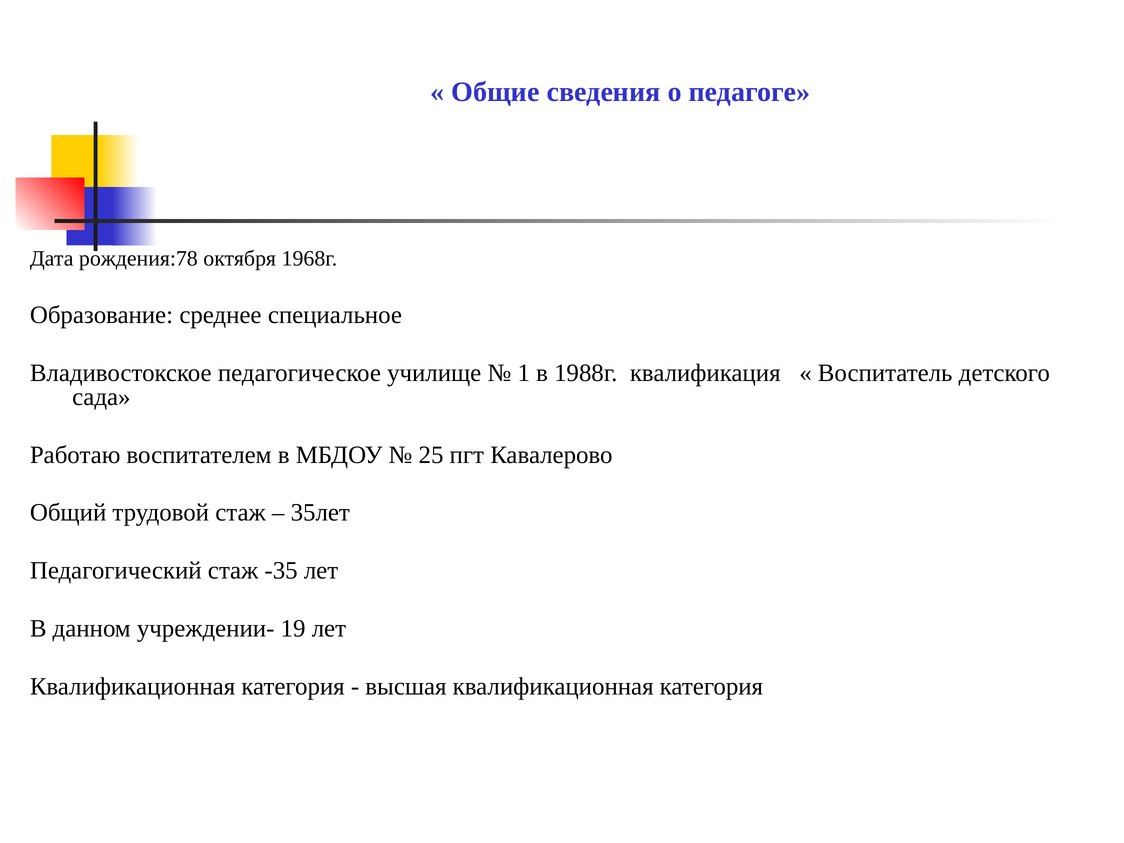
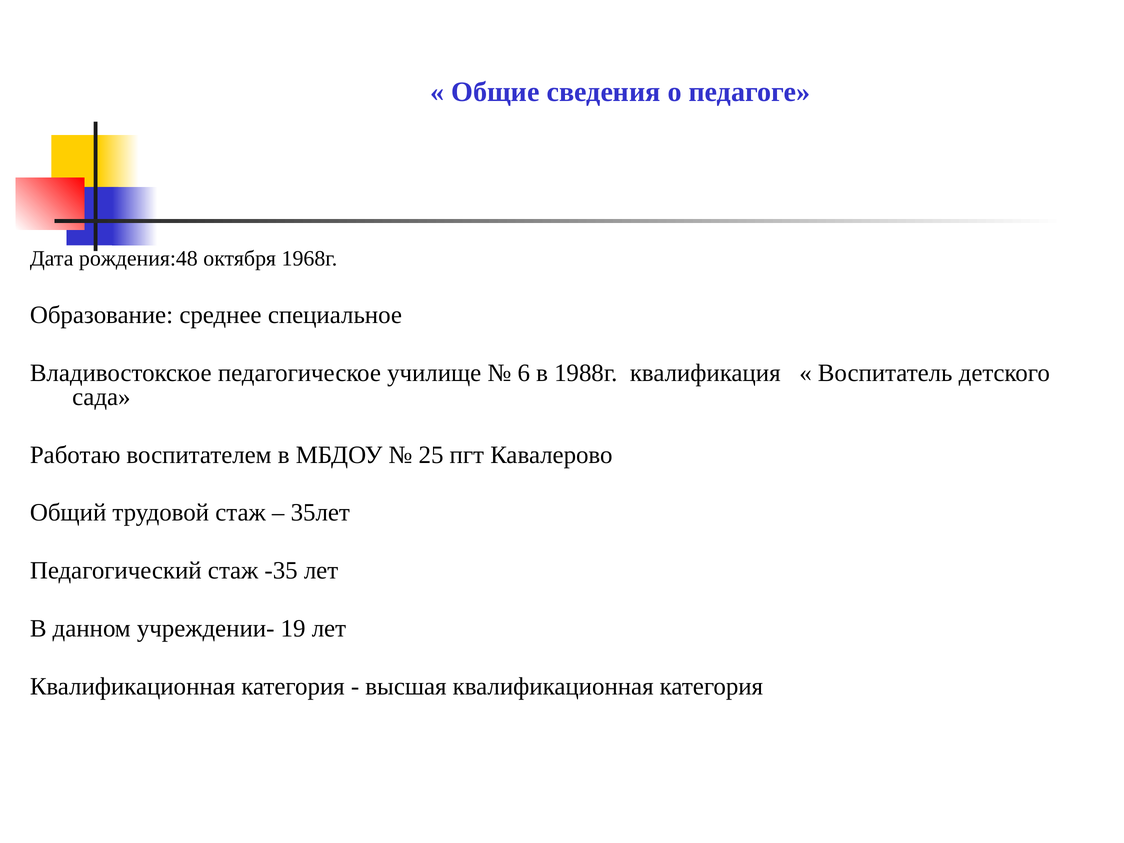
рождения:78: рождения:78 -> рождения:48 (138, 259)
1: 1 -> 6 (524, 373)
